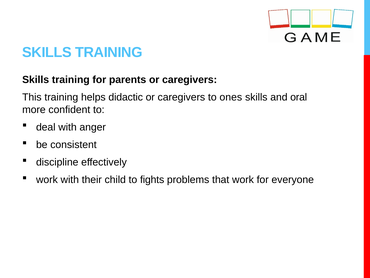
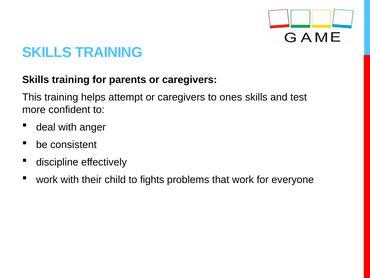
didactic: didactic -> attempt (126, 97)
oral: oral -> test (299, 97)
